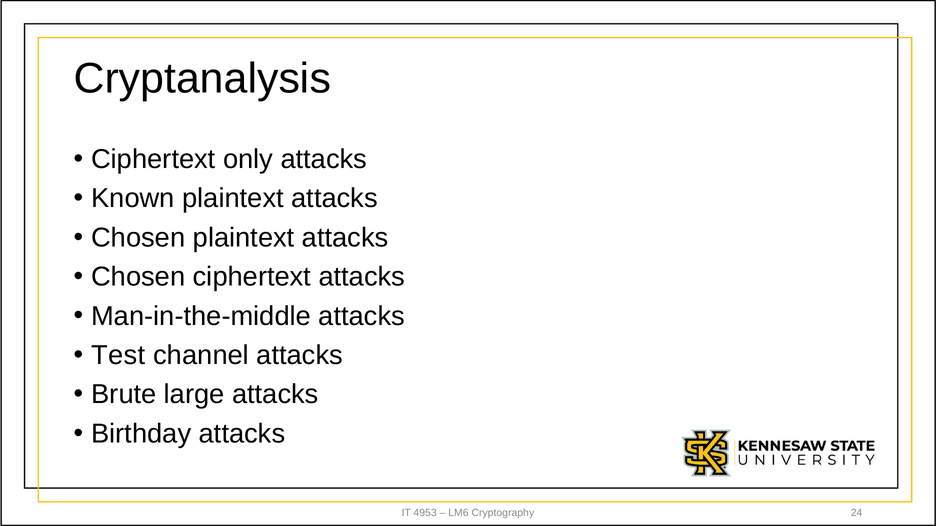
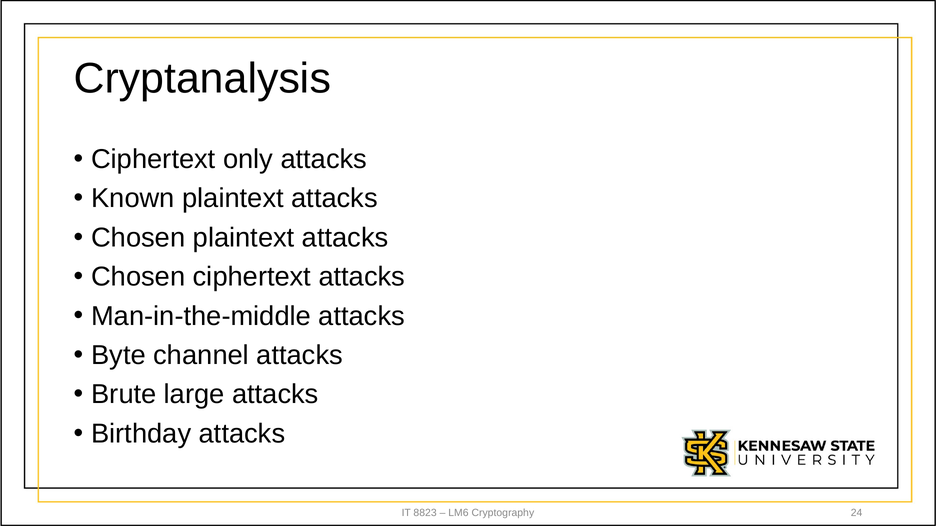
Test: Test -> Byte (119, 356)
4953: 4953 -> 8823 (425, 513)
